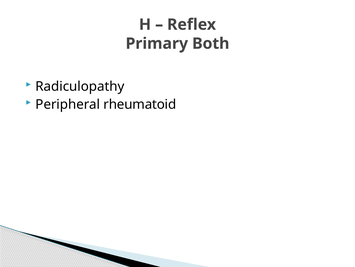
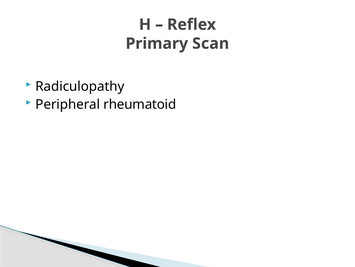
Both: Both -> Scan (211, 43)
